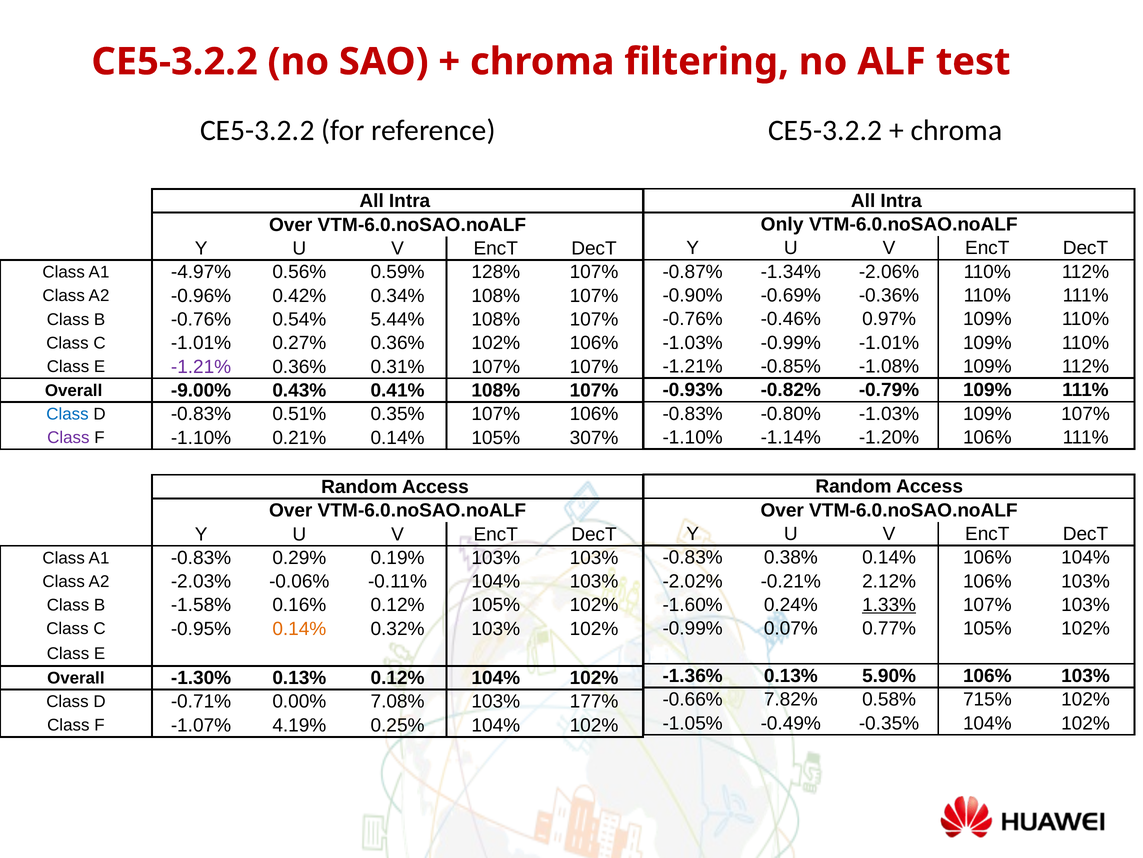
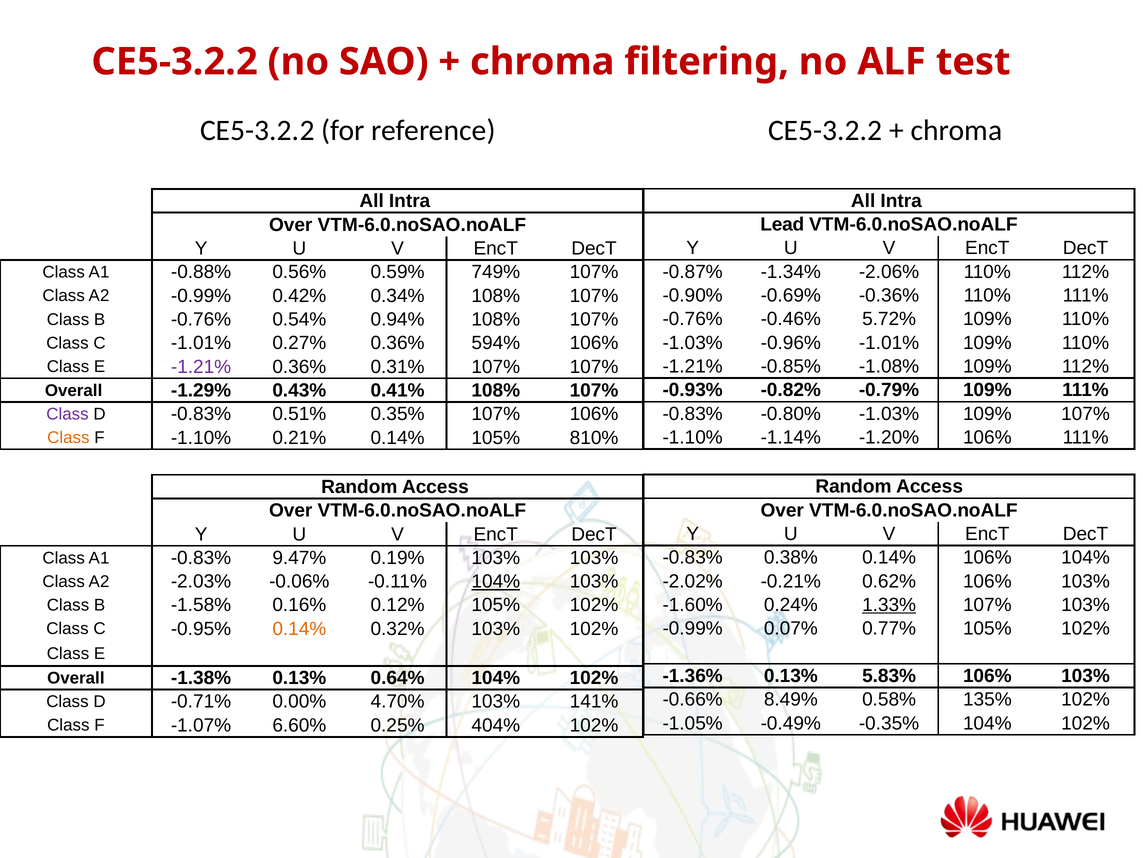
Only: Only -> Lead (782, 224)
-4.97%: -4.97% -> -0.88% (201, 272)
128%: 128% -> 749% (496, 272)
A2 -0.96%: -0.96% -> -0.99% (201, 296)
0.97%: 0.97% -> 5.72% (889, 319)
5.44%: 5.44% -> 0.94% (398, 319)
-1.03% -0.99%: -0.99% -> -0.96% (791, 343)
0.36% 102%: 102% -> 594% (496, 343)
-9.00%: -9.00% -> -1.29% (201, 390)
Class colour: blue -> purple (67, 414)
Class colour: purple -> orange (68, 437)
307%: 307% -> 810% (594, 437)
0.29%: 0.29% -> 9.47% (299, 557)
2.12%: 2.12% -> 0.62% (889, 581)
104% underline: none -> present (496, 581)
5.90%: 5.90% -> 5.83% (889, 675)
-1.30%: -1.30% -> -1.38% (201, 677)
0.13% 0.12%: 0.12% -> 0.64% (398, 677)
7.82%: 7.82% -> 8.49% (791, 699)
715%: 715% -> 135% (987, 699)
7.08%: 7.08% -> 4.70% (398, 701)
177%: 177% -> 141% (594, 701)
4.19%: 4.19% -> 6.60% (299, 725)
0.25% 104%: 104% -> 404% (496, 725)
